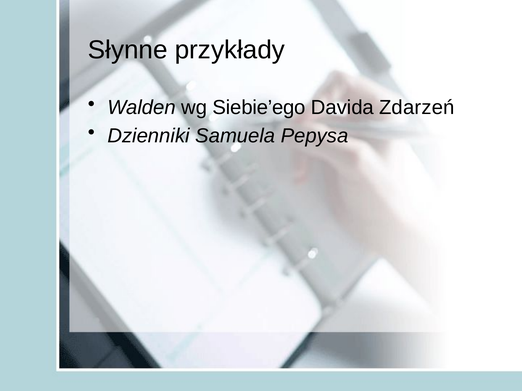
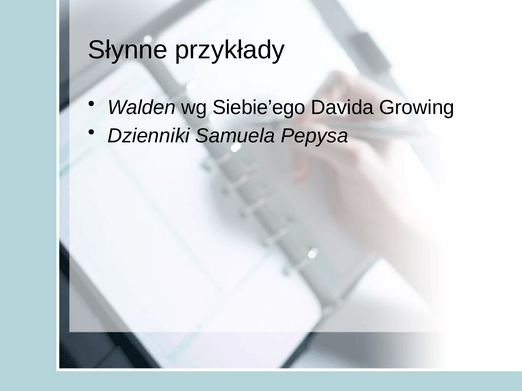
Zdarzeń: Zdarzeń -> Growing (417, 108)
